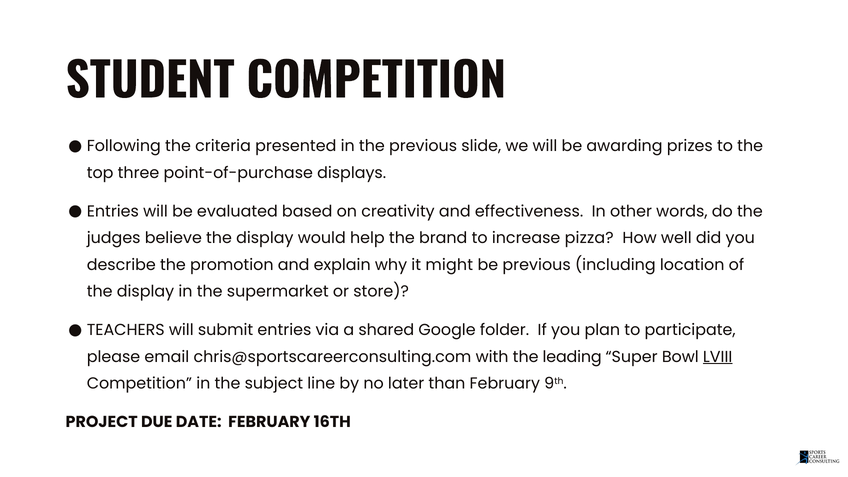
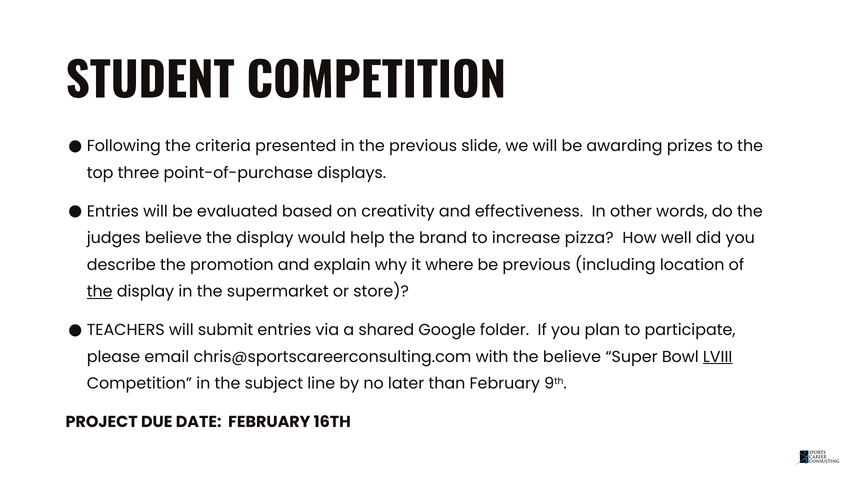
might: might -> where (449, 265)
the underline: none -> present (100, 292)
the leading: leading -> believe (572, 357)
